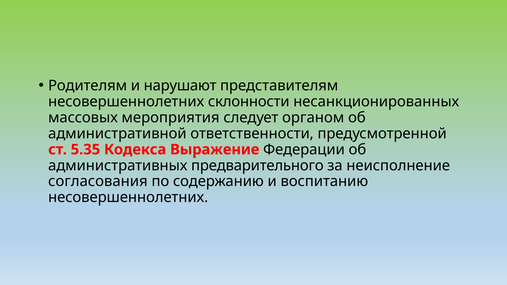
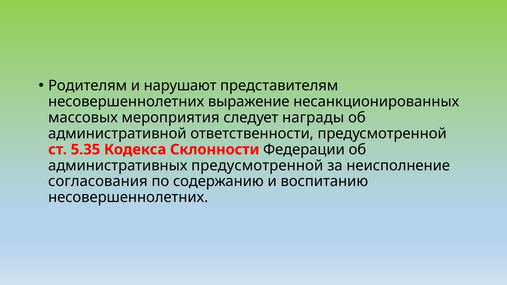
склонности: склонности -> выражение (249, 102)
органом: органом -> награды (313, 118)
Выражение: Выражение -> Склонности (215, 150)
административных предварительного: предварительного -> предусмотренной (257, 166)
